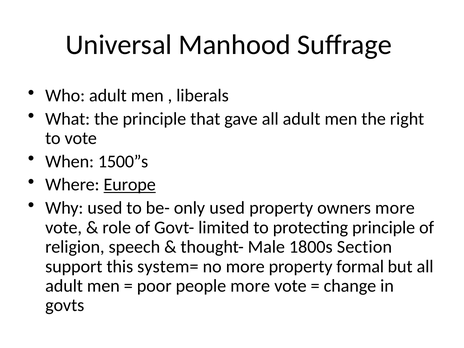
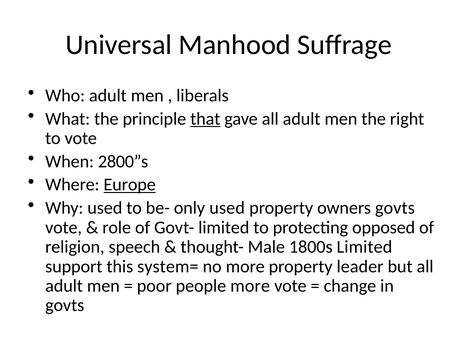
that underline: none -> present (205, 119)
1500”s: 1500”s -> 2800”s (123, 162)
owners more: more -> govts (395, 208)
protecting principle: principle -> opposed (384, 227)
1800s Section: Section -> Limited (364, 247)
formal: formal -> leader (360, 266)
